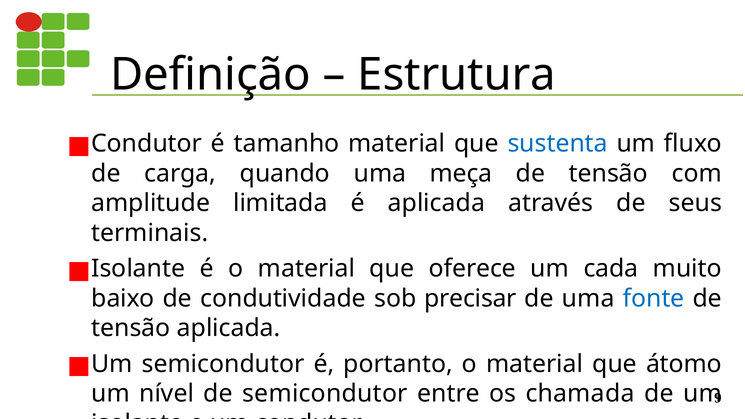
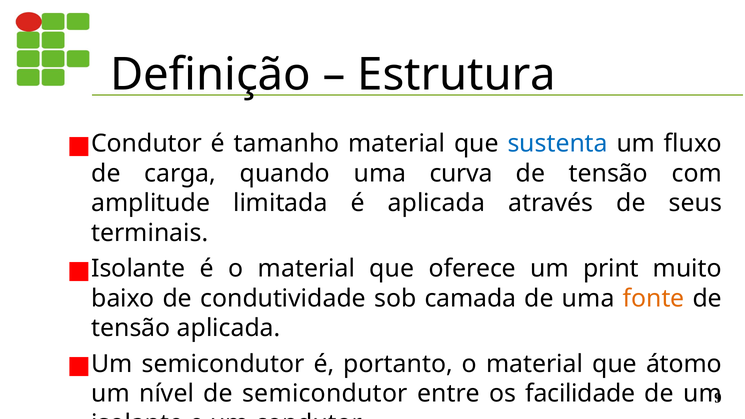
meça: meça -> curva (461, 173)
cada: cada -> print (611, 269)
precisar: precisar -> camada (470, 298)
fonte colour: blue -> orange (654, 298)
chamada: chamada -> facilidade (580, 394)
